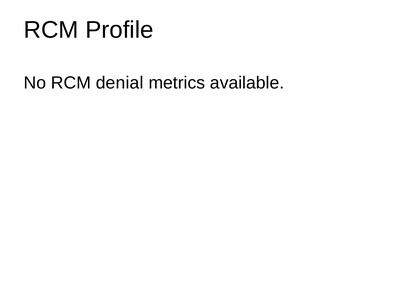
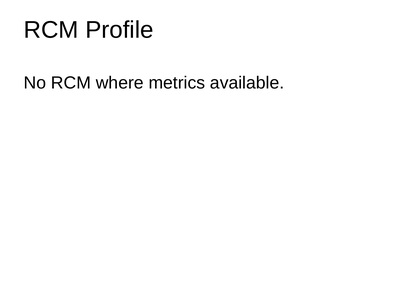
denial: denial -> where (120, 83)
